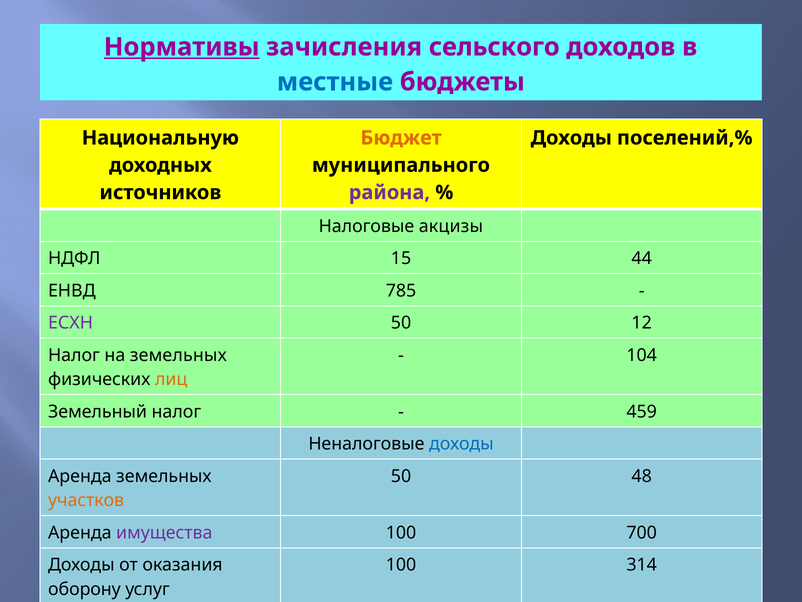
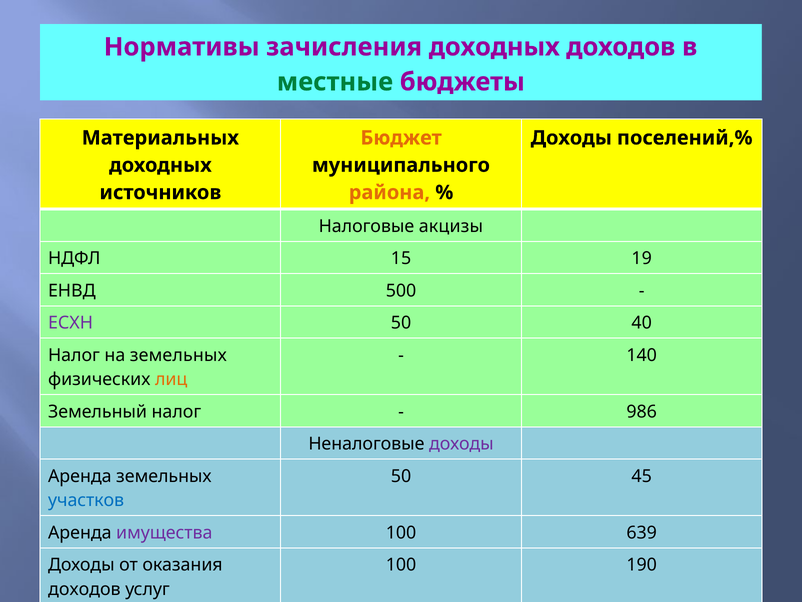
Нормативы underline: present -> none (182, 47)
зачисления сельского: сельского -> доходных (494, 47)
местные colour: blue -> green (335, 82)
Национальную: Национальную -> Материальных (160, 138)
района colour: purple -> orange (389, 192)
44: 44 -> 19 (642, 258)
785: 785 -> 500 (401, 291)
12: 12 -> 40 (642, 323)
104: 104 -> 140 (642, 355)
459: 459 -> 986 (642, 411)
доходы colour: blue -> purple (461, 444)
48: 48 -> 45 (642, 476)
участков colour: orange -> blue (86, 500)
700: 700 -> 639 (642, 532)
314: 314 -> 190 (642, 565)
оборону: оборону -> доходов (84, 589)
